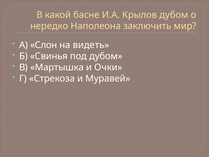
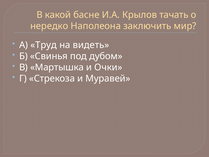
Крылов дубом: дубом -> тачать (174, 15)
Слон: Слон -> Труд (44, 45)
